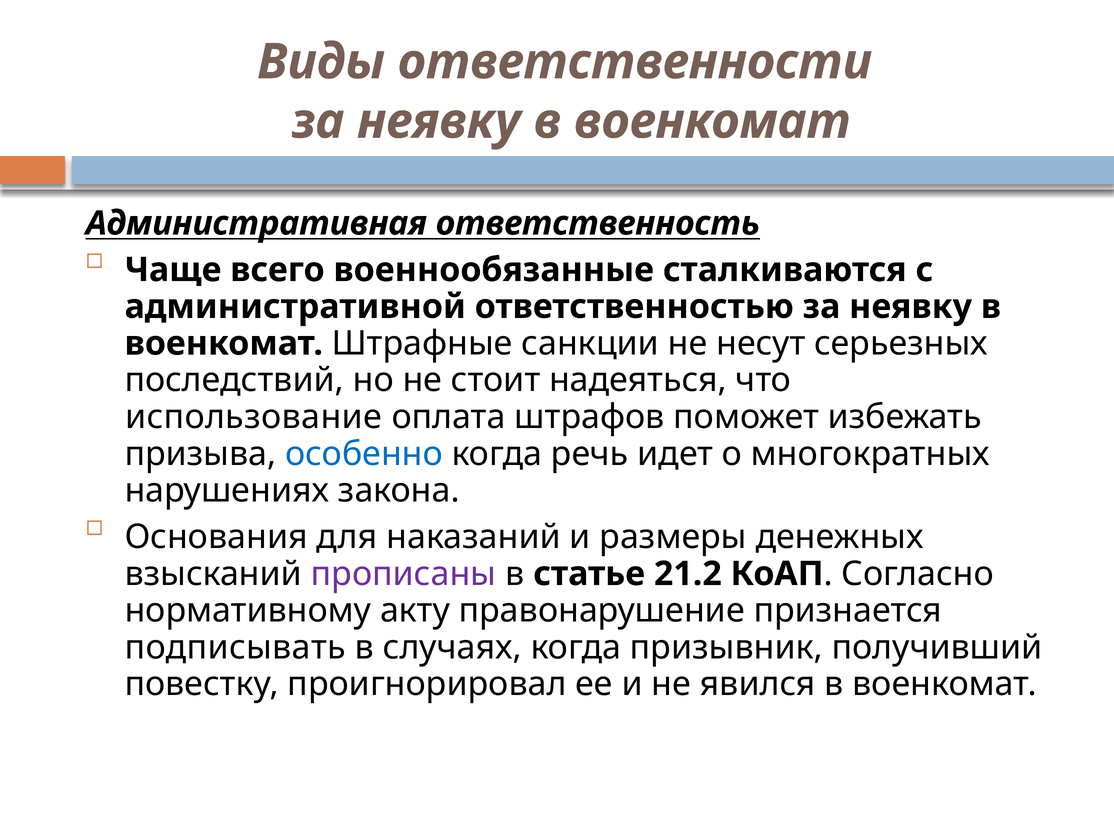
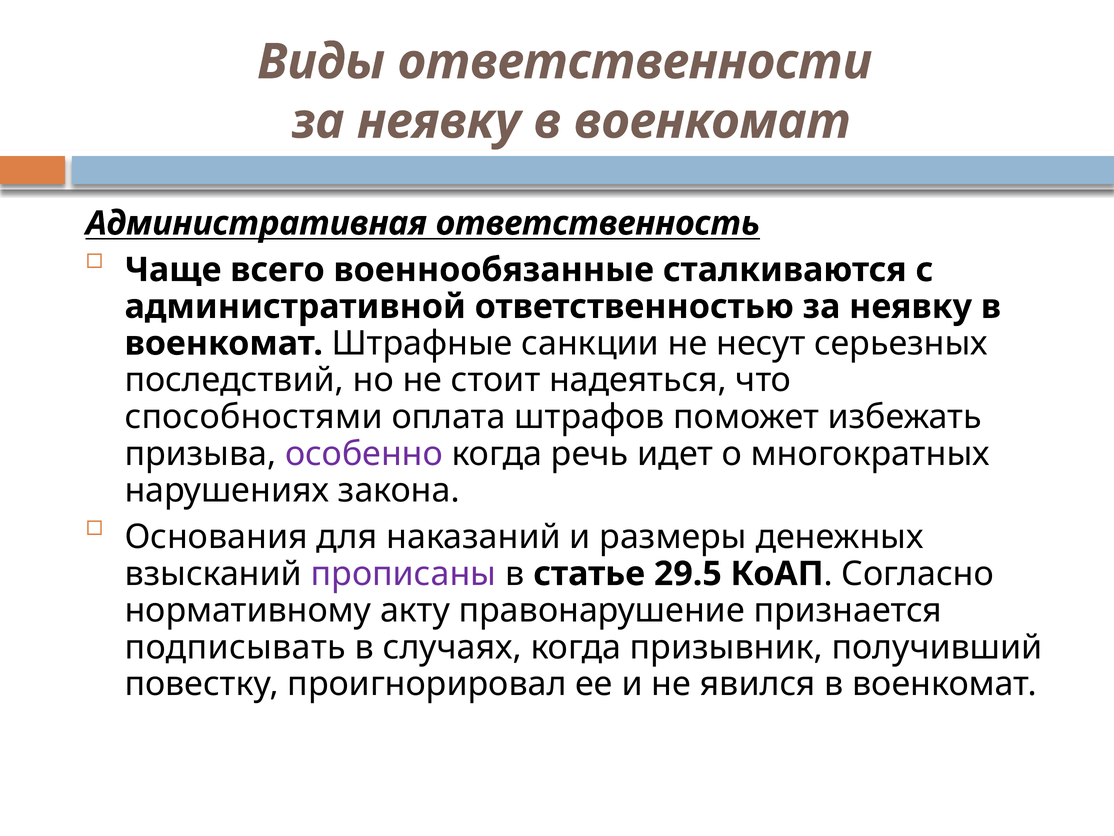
использование: использование -> способностями (254, 417)
особенно colour: blue -> purple (364, 453)
21.2: 21.2 -> 29.5 (688, 573)
